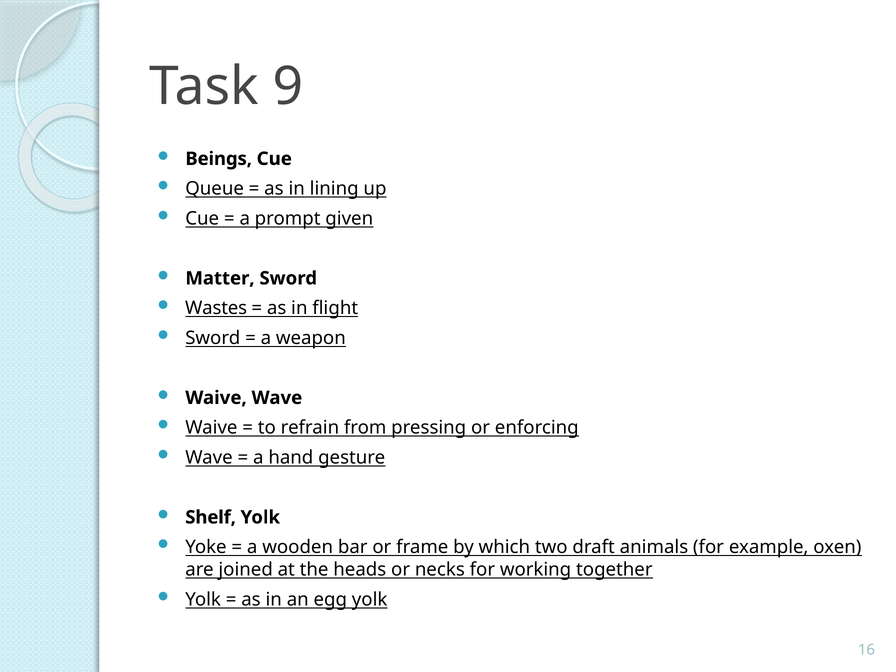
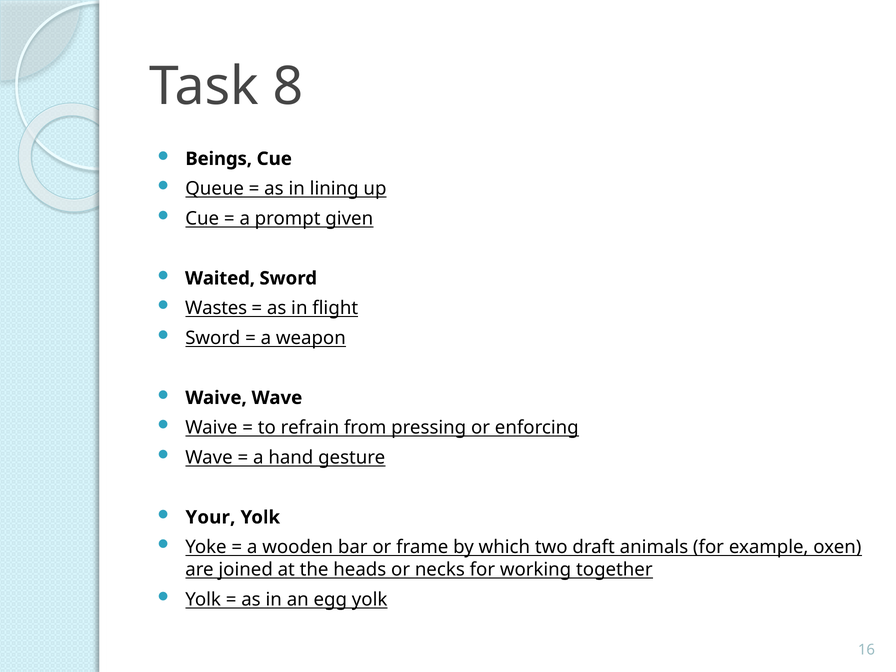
9: 9 -> 8 (288, 87)
Matter: Matter -> Waited (220, 278)
Shelf: Shelf -> Your (210, 517)
